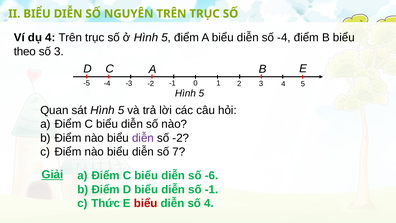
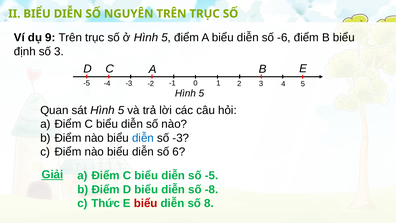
dụ 4: 4 -> 9 (50, 38)
số -4: -4 -> -6 (284, 38)
theo: theo -> định (25, 51)
diễn colour: purple -> blue (143, 138)
số -2: -2 -> -3 (181, 138)
7: 7 -> 6 (179, 152)
số -6: -6 -> -5 (212, 175)
số -1: -1 -> -8 (212, 189)
số 4: 4 -> 8 (209, 203)
